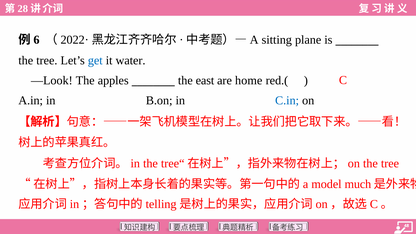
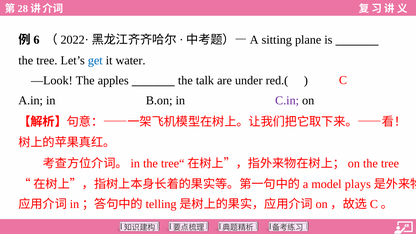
east: east -> talk (205, 81)
home: home -> under (249, 81)
C.in colour: blue -> purple (287, 101)
much: much -> plays (358, 184)
